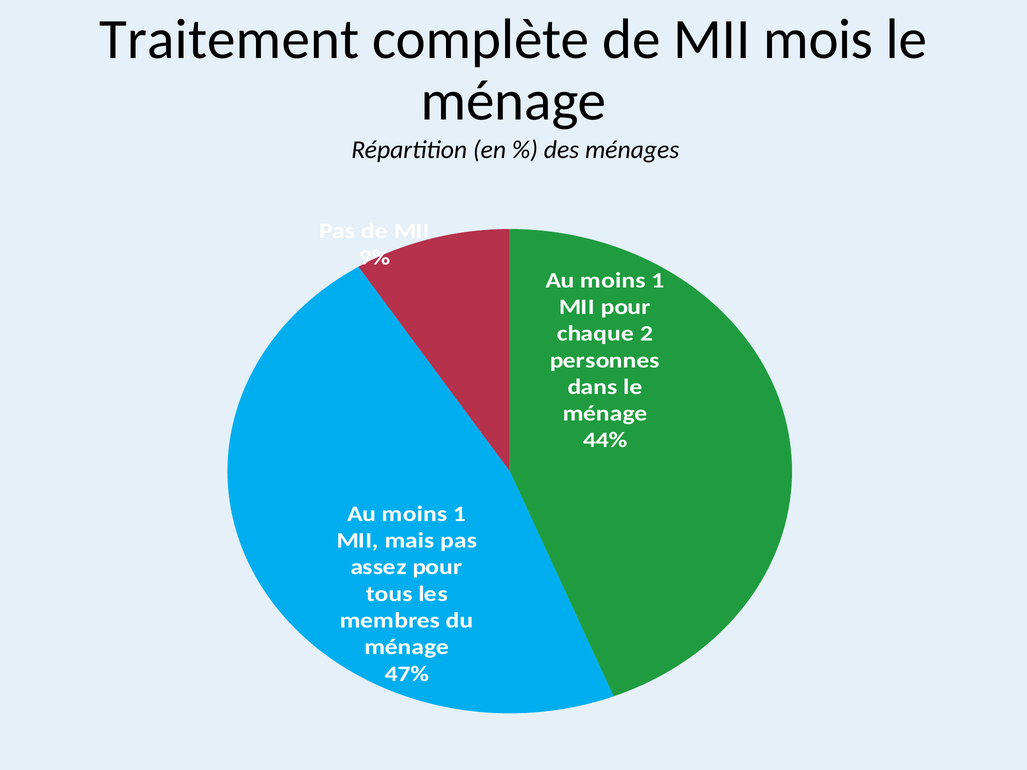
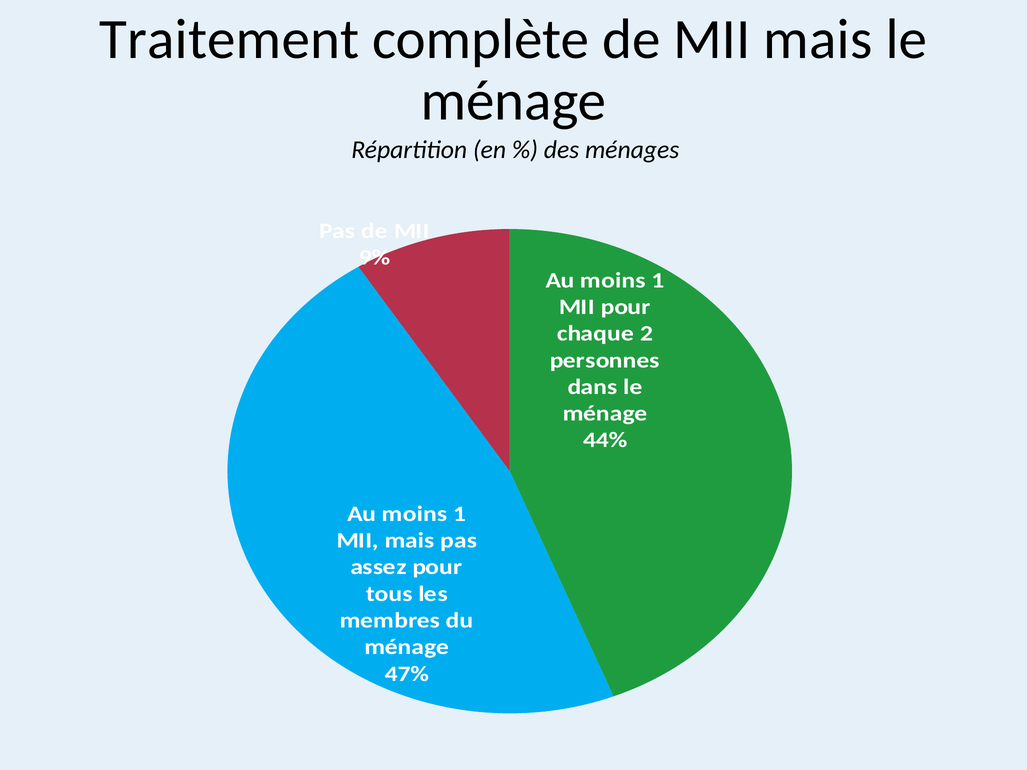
de MII mois: mois -> mais (818, 39)
